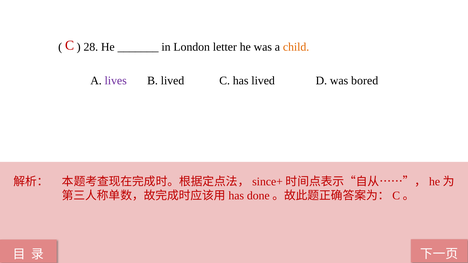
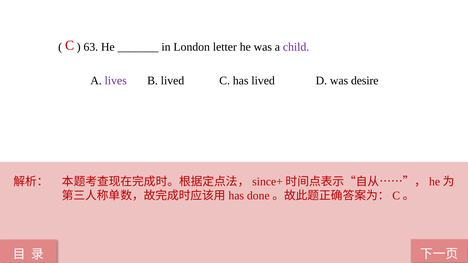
28: 28 -> 63 (91, 47)
child colour: orange -> purple (296, 47)
bored: bored -> desire (365, 81)
